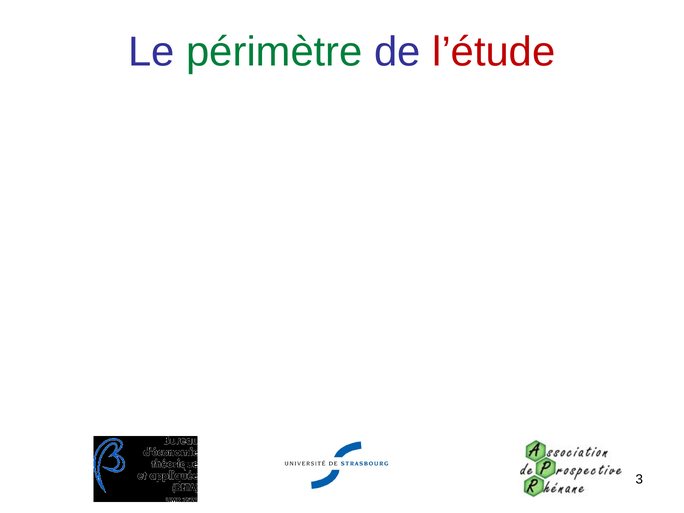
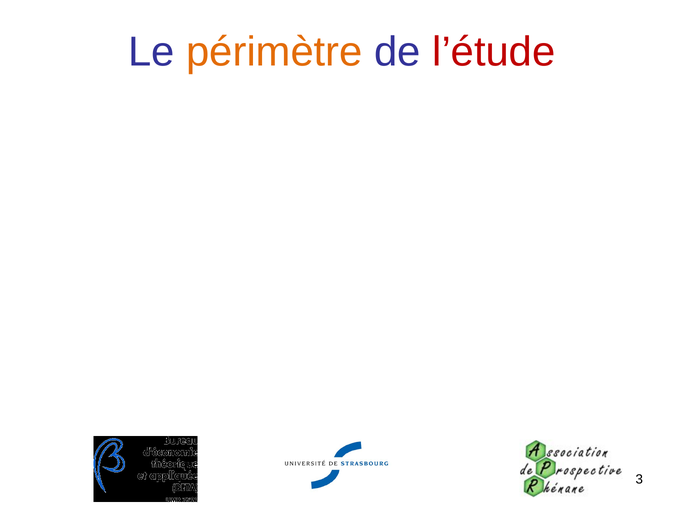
périmètre colour: green -> orange (274, 52)
